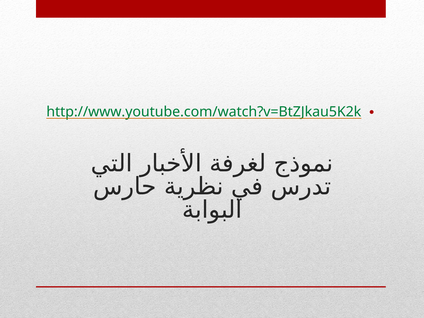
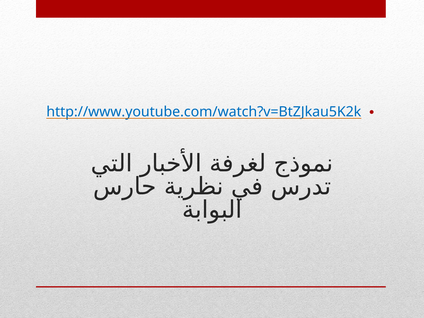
http://www.youtube.com/watch?v=BtZJkau5K2k colour: green -> blue (204, 112)
